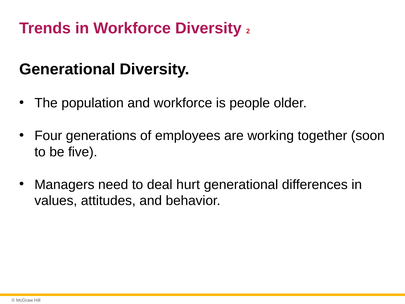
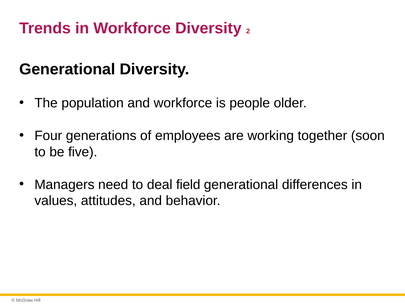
hurt: hurt -> field (188, 184)
